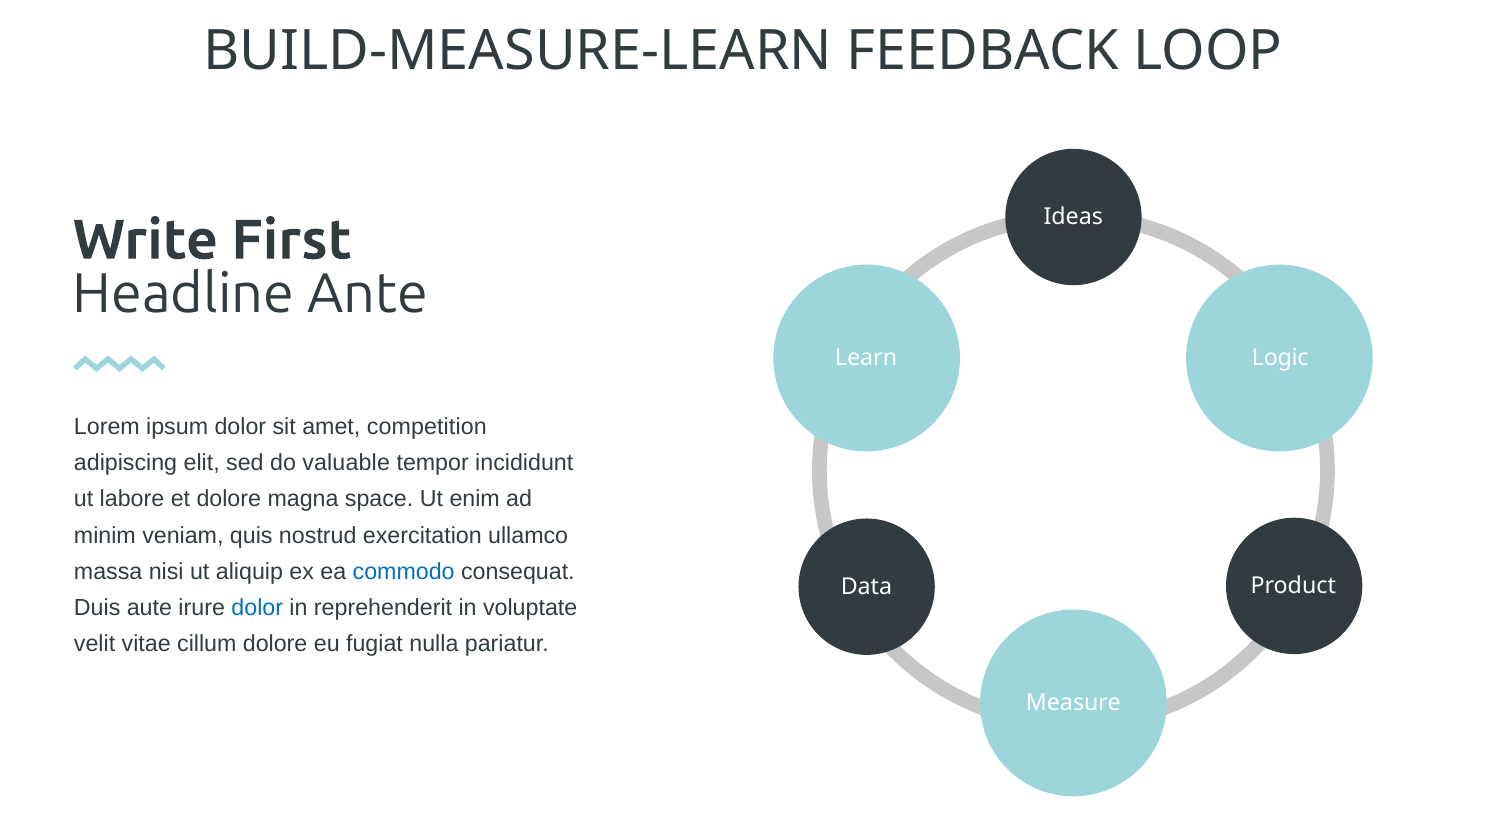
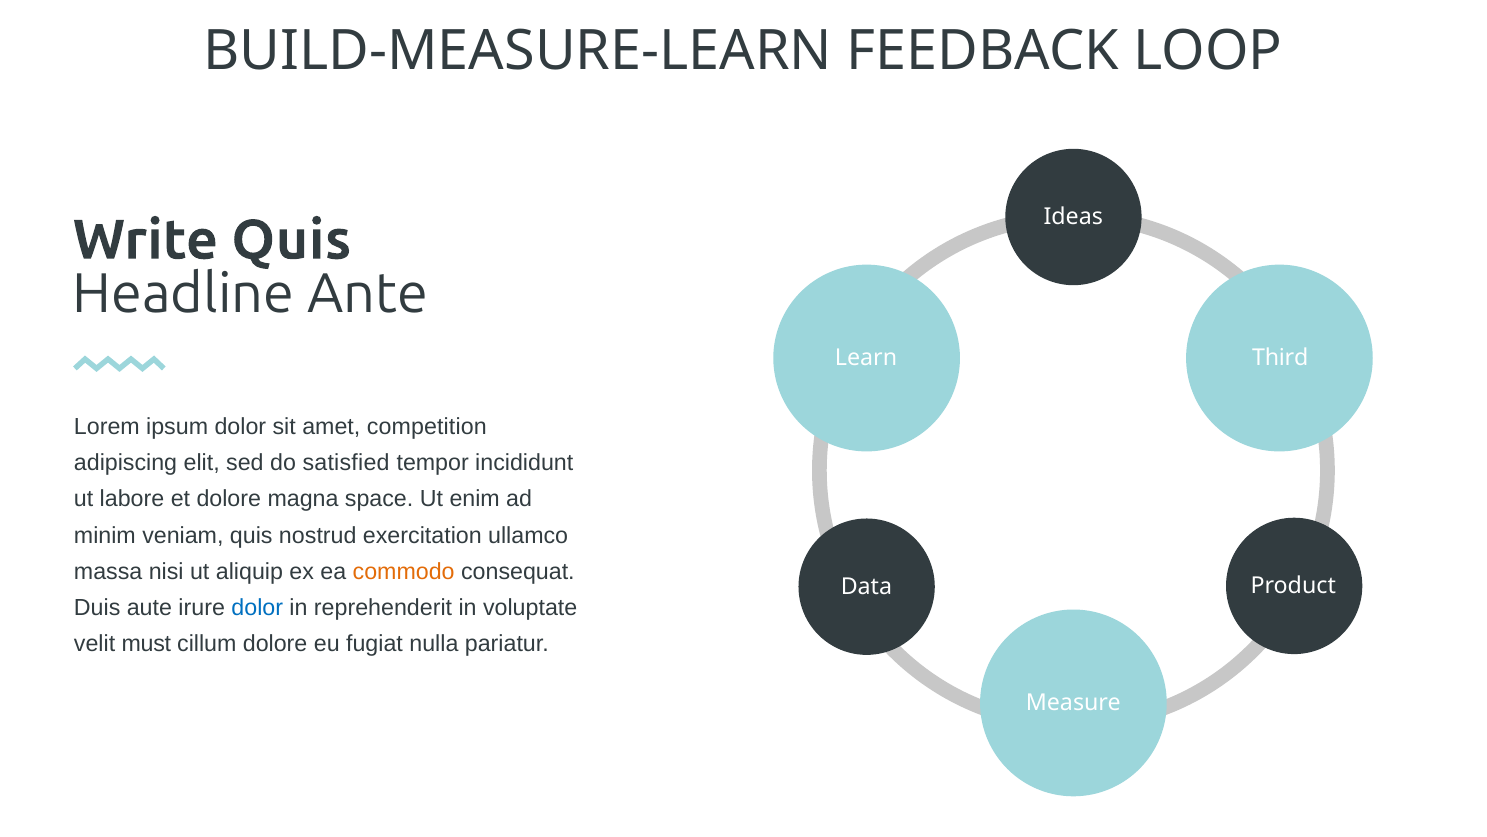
Write First: First -> Quis (291, 240)
Logic: Logic -> Third (1280, 358)
valuable: valuable -> satisfied (346, 463)
commodo colour: blue -> orange (404, 571)
vitae: vitae -> must (146, 644)
